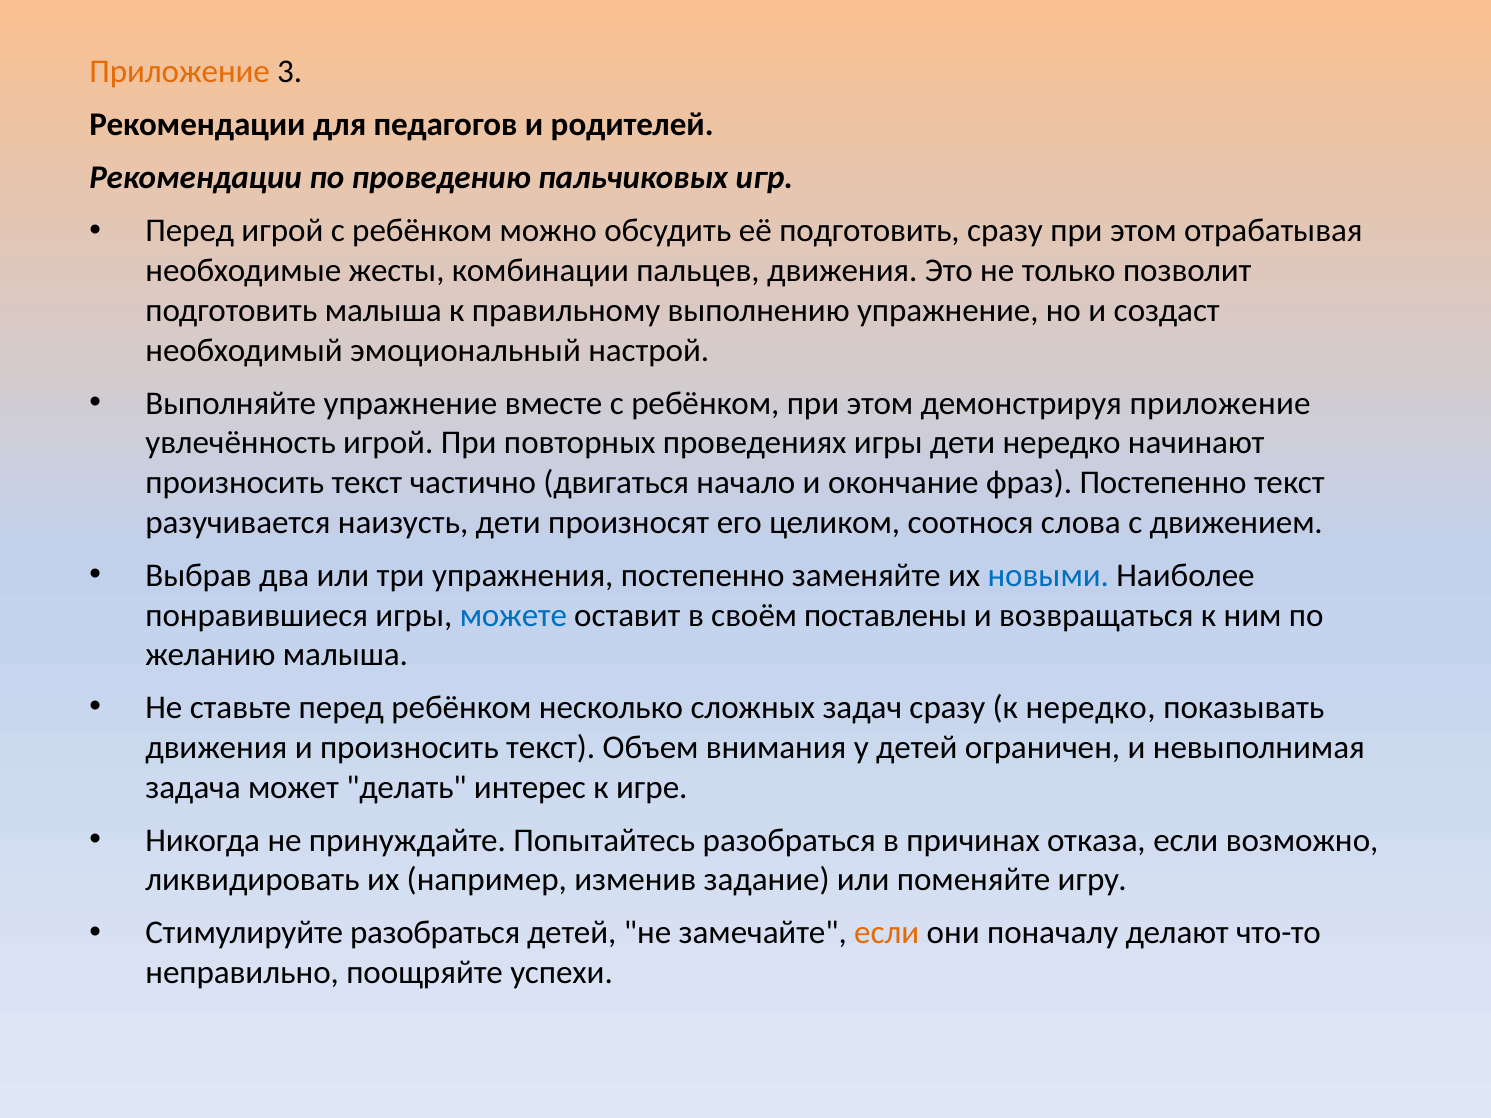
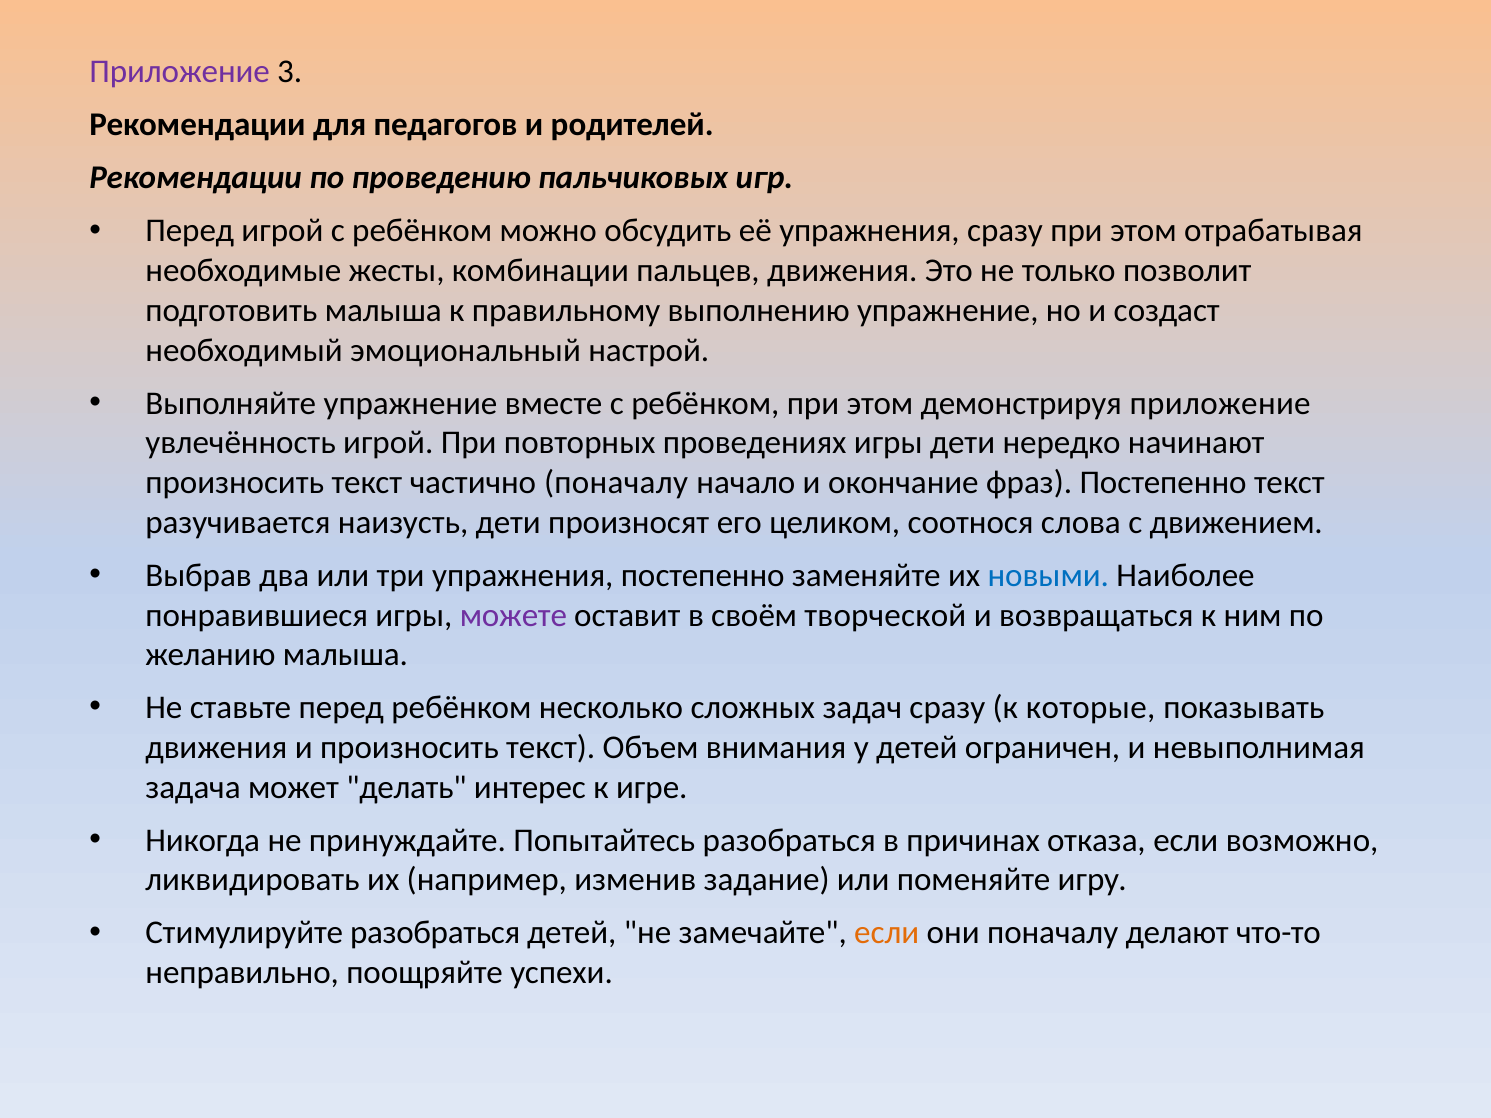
Приложение colour: orange -> purple (180, 72)
её подготовить: подготовить -> упражнения (869, 231)
частично двигаться: двигаться -> поначалу (616, 483)
можете colour: blue -> purple (513, 615)
поставлены: поставлены -> творческой (885, 615)
к нередко: нередко -> которые (1091, 708)
